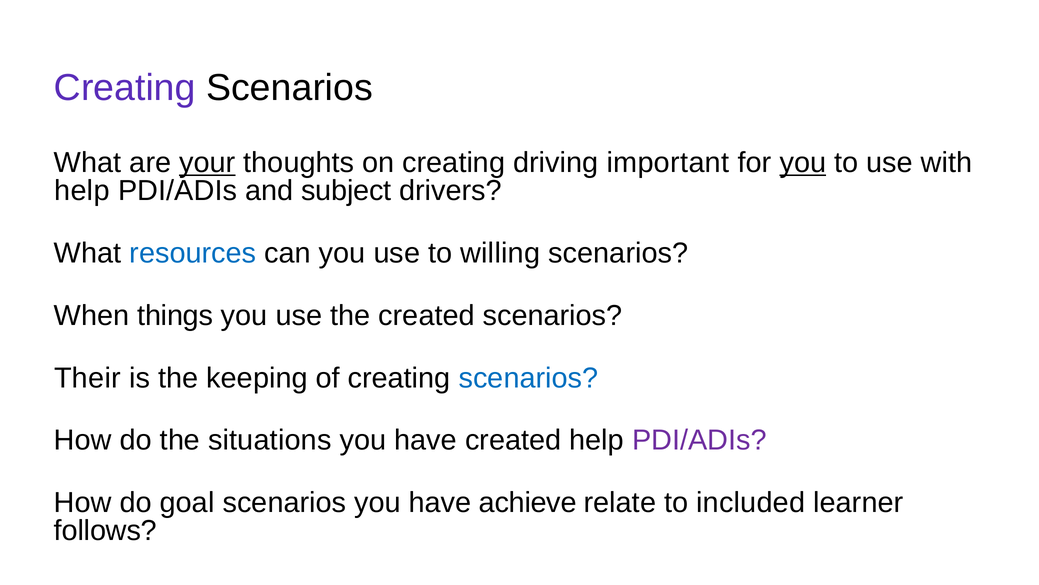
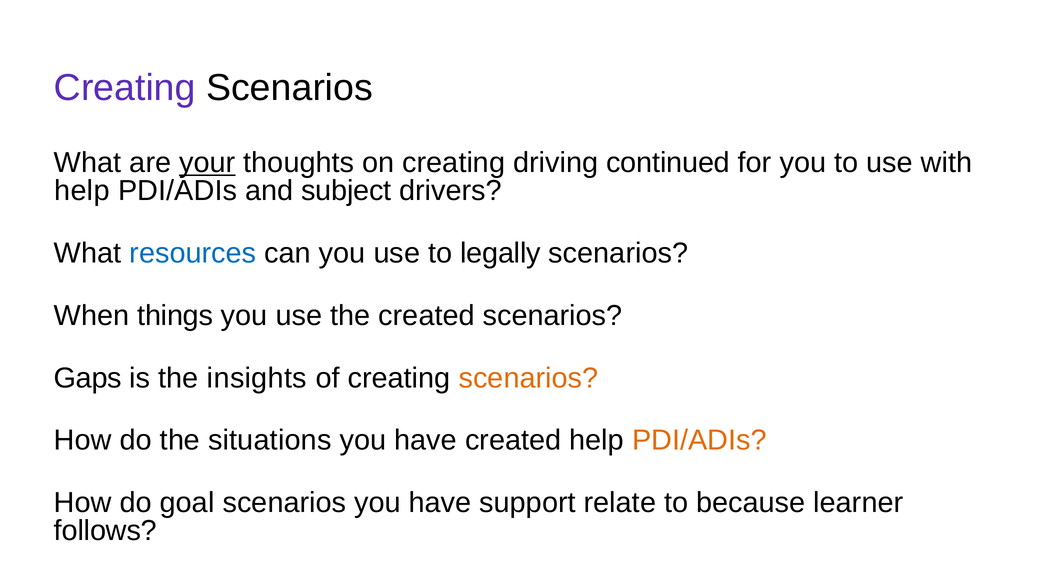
important: important -> continued (668, 163)
you underline: present -> none (803, 163)
willing: willing -> legally (500, 253)
Their: Their -> Gaps (88, 378)
keeping: keeping -> insights (257, 378)
scenarios colour: blue -> orange (528, 378)
PDI/ADIs colour: purple -> orange (699, 440)
achieve: achieve -> support (528, 502)
included: included -> because (751, 502)
